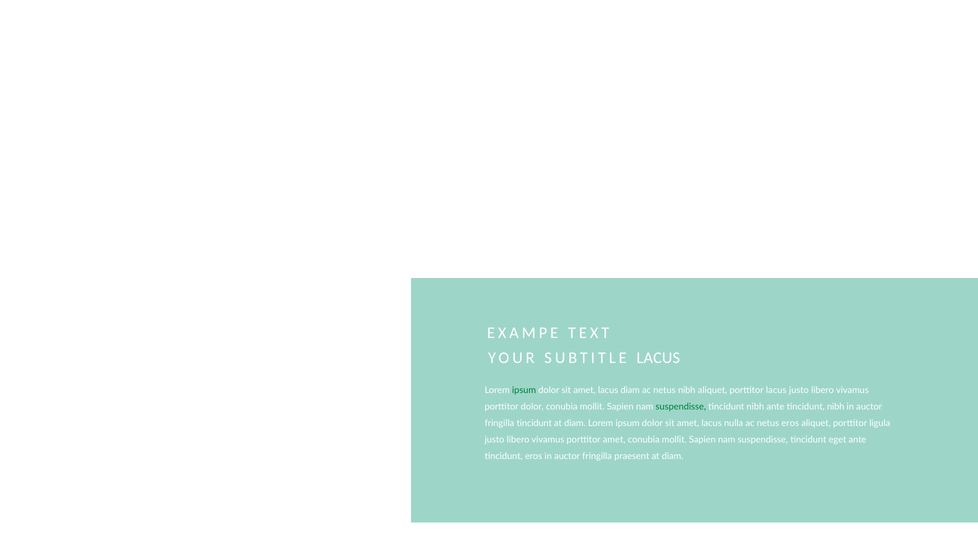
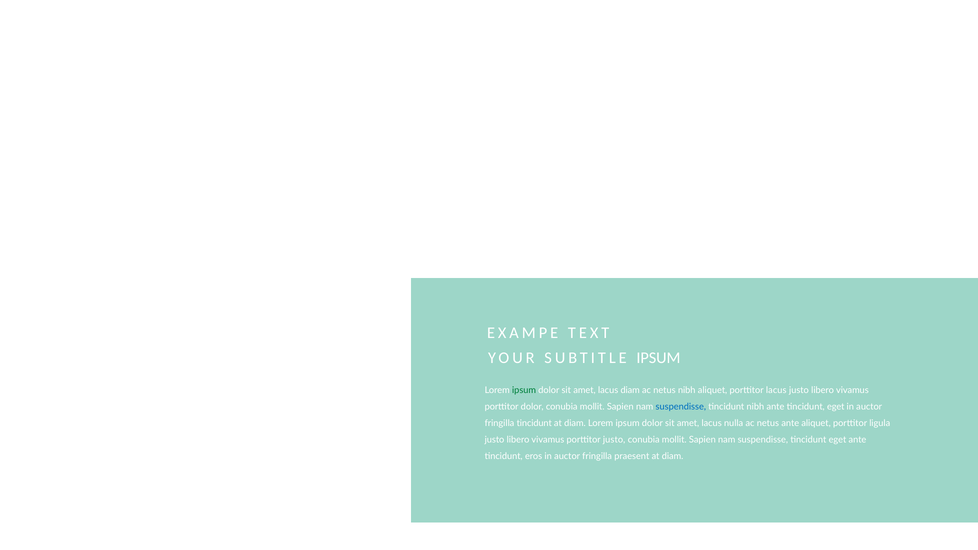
SUBTITLE LACUS: LACUS -> IPSUM (658, 358)
suspendisse colour: green -> blue (681, 407)
ante tincidunt nibh: nibh -> eget (836, 407)
netus eros: eros -> ante (790, 423)
porttitor amet: amet -> justo (614, 440)
